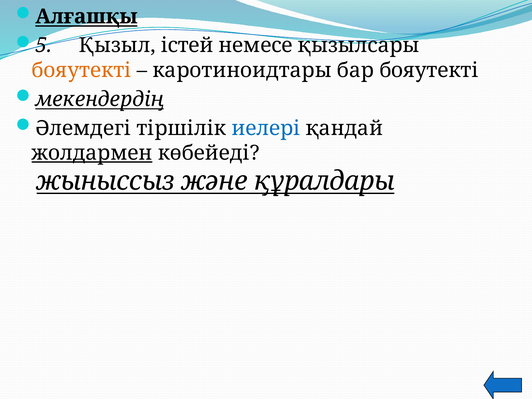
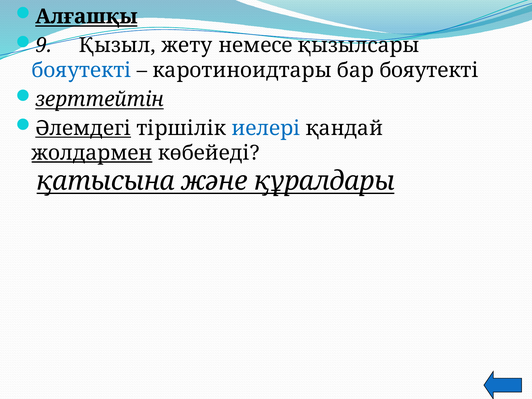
5: 5 -> 9 (44, 45)
істей: істей -> жету (187, 45)
бояутекті colour: orange -> blue (82, 70)
мекендердің: мекендердің -> зерттейтін (100, 99)
Әлемдегі underline: none -> present (83, 128)
жыныссыз: жыныссыз -> қатысына (106, 181)
